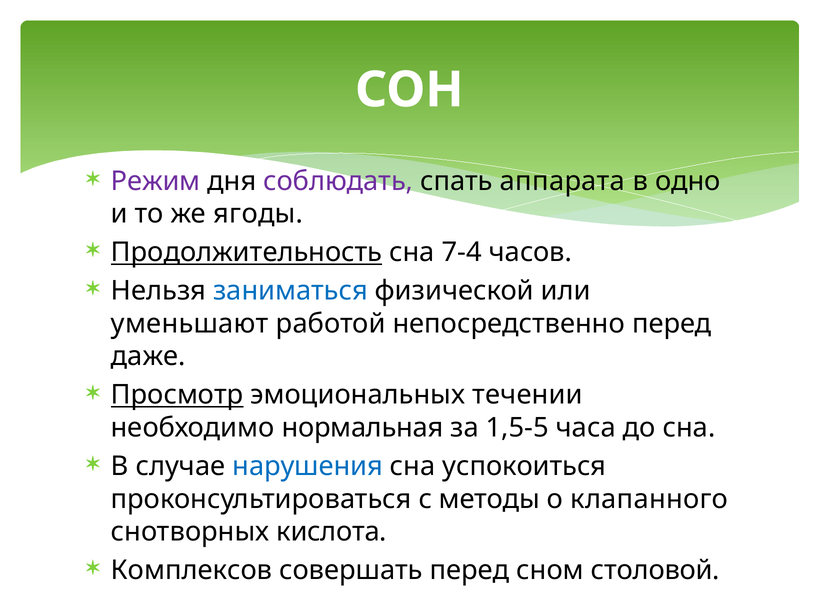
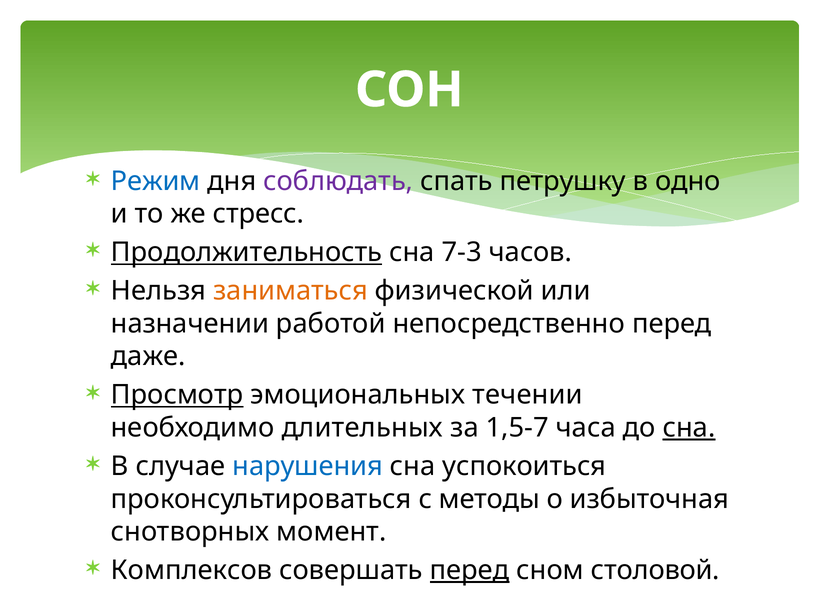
Режим colour: purple -> blue (156, 181)
аппарата: аппарата -> петрушку (563, 181)
ягоды: ягоды -> стресс (258, 214)
7-4: 7-4 -> 7-3 (462, 252)
заниматься colour: blue -> orange (291, 291)
уменьшают: уменьшают -> назначении (190, 324)
нормальная: нормальная -> длительных (362, 428)
1,5-5: 1,5-5 -> 1,5-7 (517, 428)
сна underline: none -> present (689, 428)
клапанного: клапанного -> избыточная (649, 499)
кислота: кислота -> момент (331, 532)
перед underline: none -> present (470, 571)
